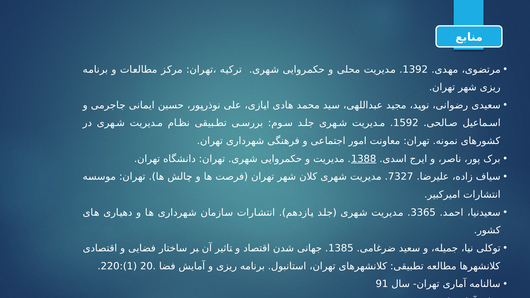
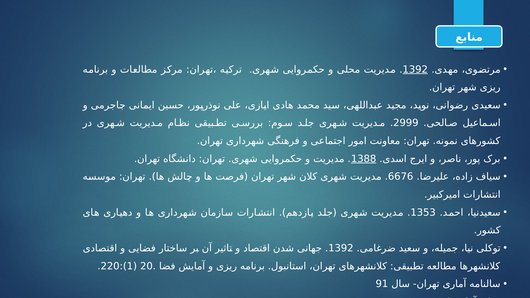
1392 underline: none -> present (415, 69)
1592: 1592 -> 2999 (406, 123)
7327: 7327 -> 6676 (401, 177)
3365: 3365 -> 1353 (423, 213)
1385: 1385 -> 1392 (341, 248)
